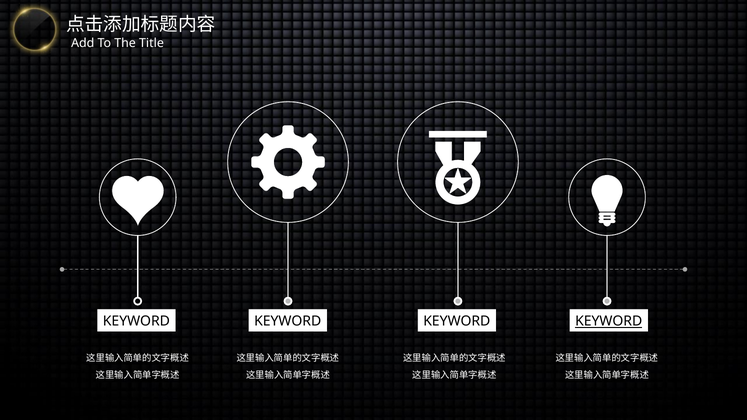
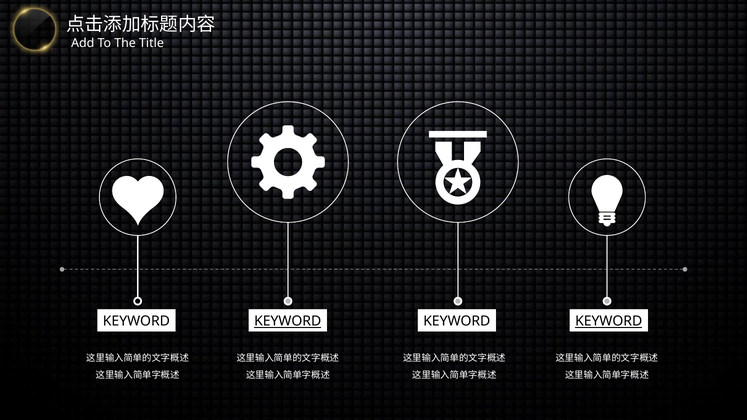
KEYWORD underline: none -> present (288, 321)
